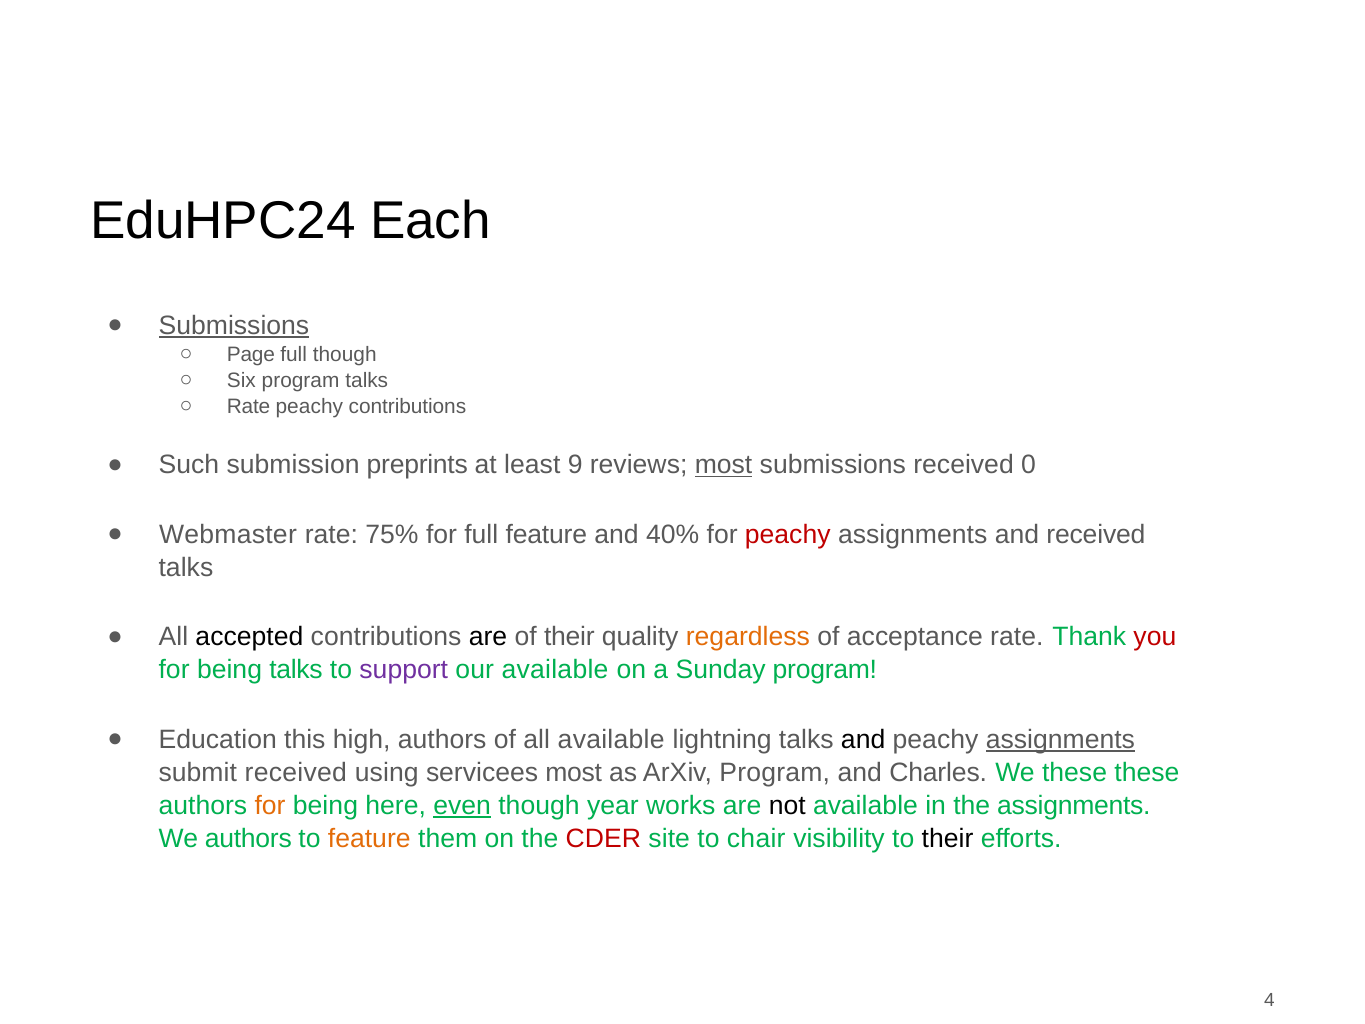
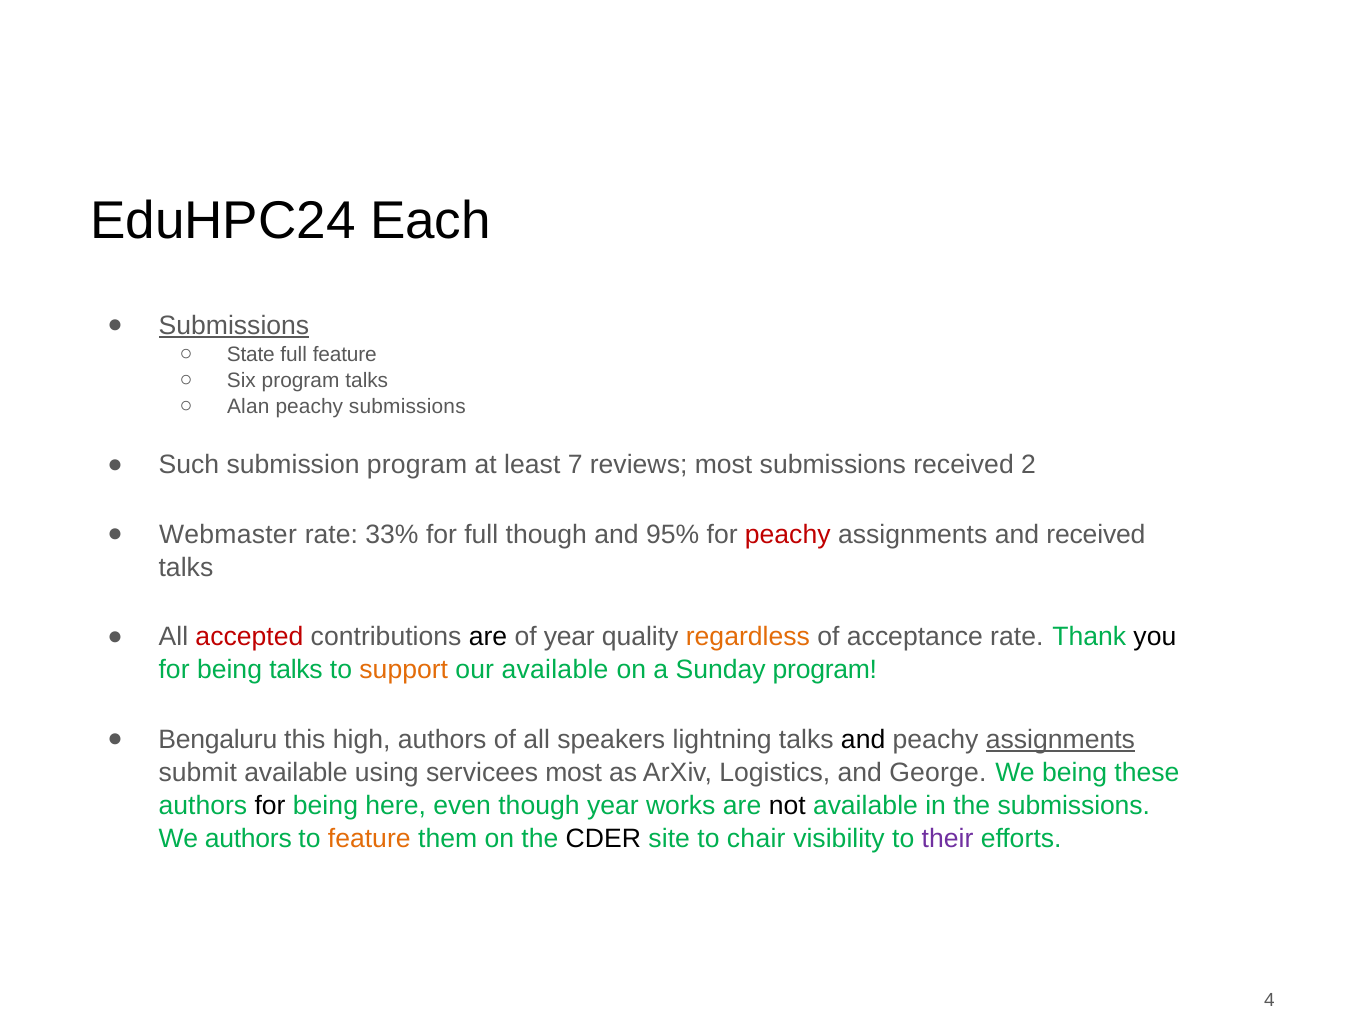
Page: Page -> State (251, 355)
full though: though -> feature (345, 355)
Rate: Rate -> Alan (248, 406)
peachy contributions: contributions -> submissions (407, 406)
submission preprints: preprints -> program (417, 465)
9: 9 -> 7 (575, 465)
most underline: present -> none (724, 465)
0: 0 -> 2 (1029, 465)
75%: 75% -> 33% (392, 535)
full feature: feature -> though (546, 535)
40%: 40% -> 95% (673, 535)
accepted colour: black -> red (249, 637)
of their: their -> year (569, 637)
you colour: red -> black (1155, 637)
support colour: purple -> orange (404, 670)
Education: Education -> Bengaluru (218, 740)
all available: available -> speakers (611, 740)
submit received: received -> available (296, 772)
ArXiv Program: Program -> Logistics (775, 772)
Charles: Charles -> George (938, 772)
We these: these -> being (1075, 772)
for colour: orange -> black (270, 805)
even underline: present -> none (462, 805)
the assignments: assignments -> submissions (1074, 805)
CDER colour: red -> black (603, 838)
their colour: black -> purple (948, 838)
